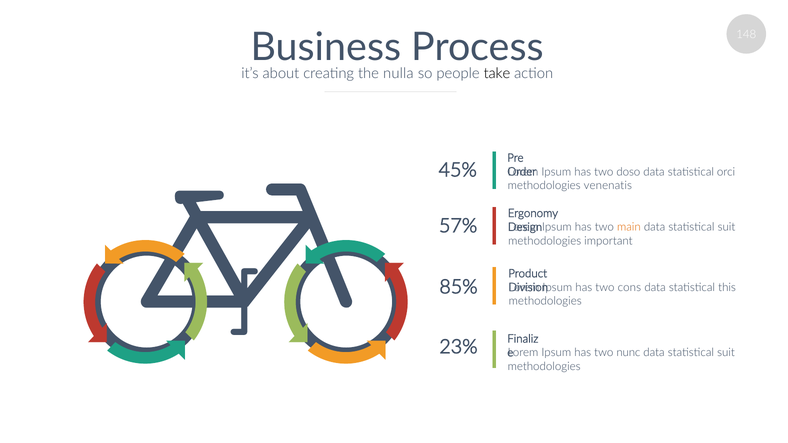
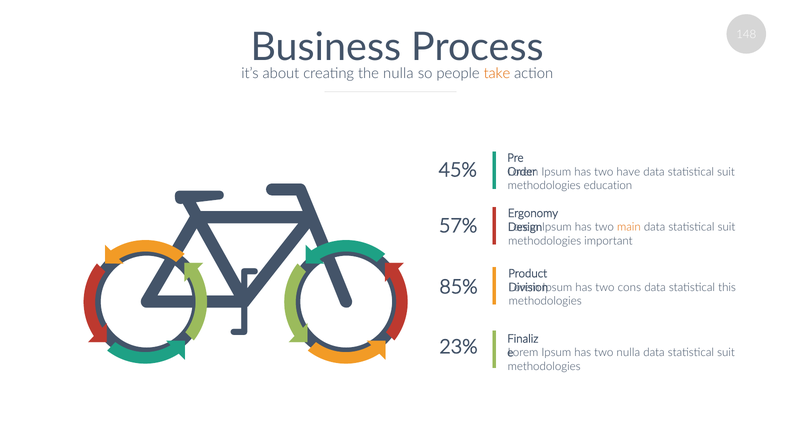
take colour: black -> orange (497, 73)
doso: doso -> have (628, 172)
orci: orci -> suit (726, 172)
venenatis: venenatis -> education (608, 186)
two nunc: nunc -> nulla (628, 353)
